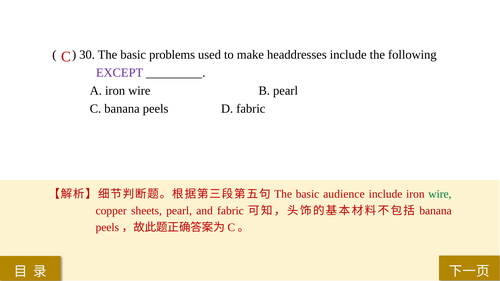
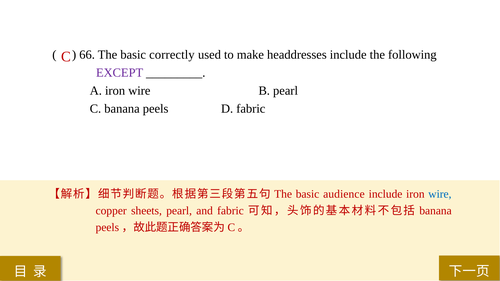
30: 30 -> 66 (87, 55)
problems: problems -> correctly (172, 55)
wire colour: green -> blue (440, 194)
